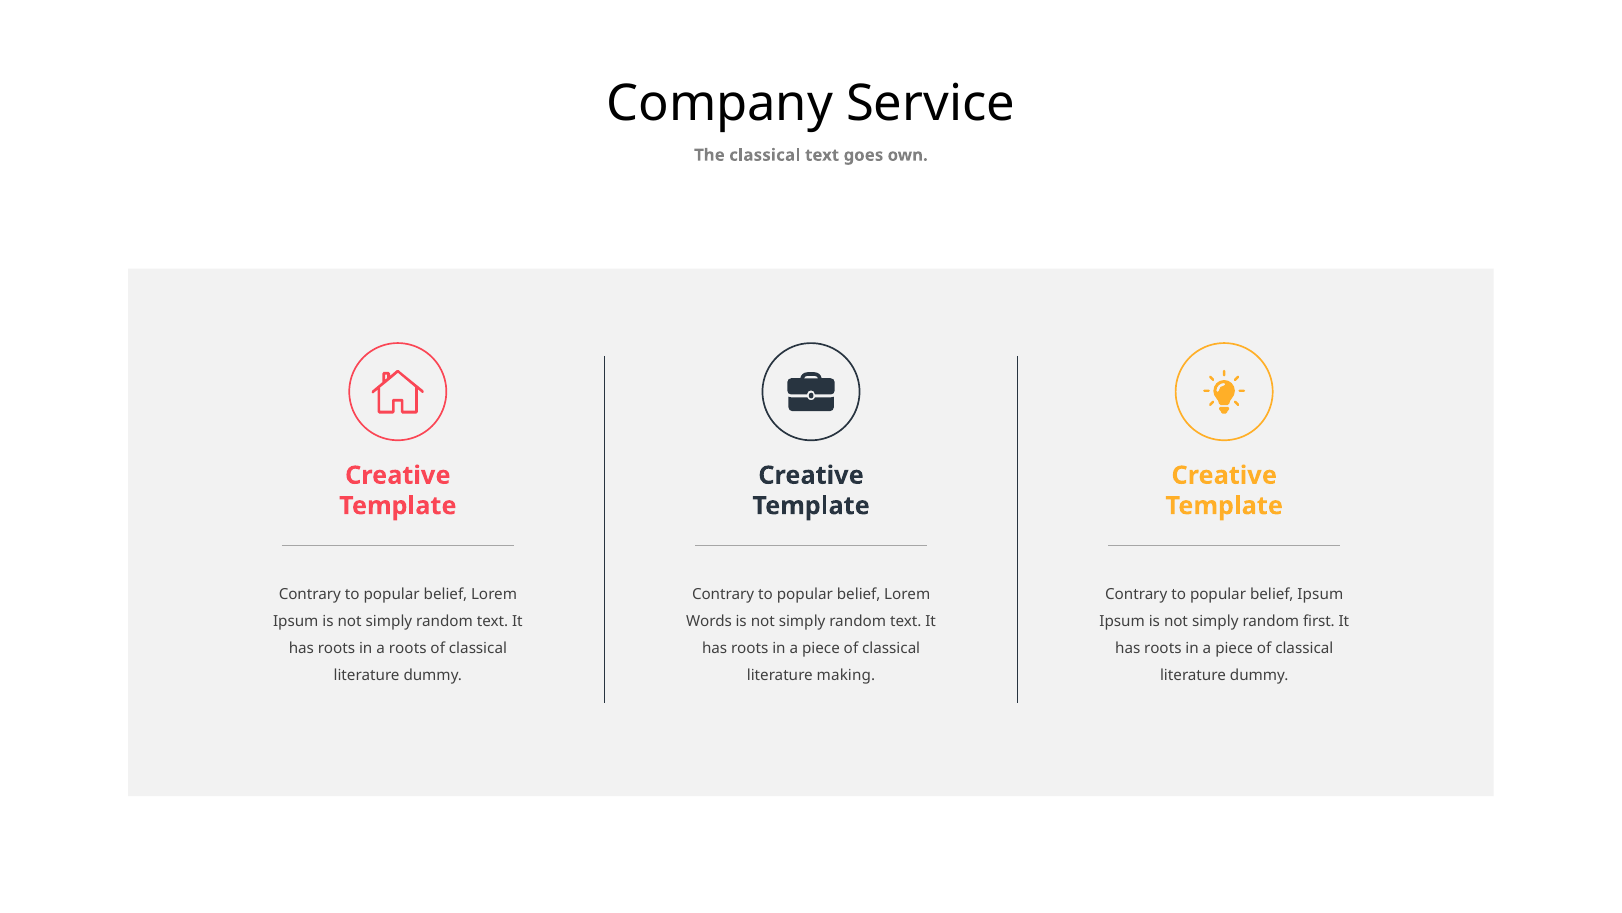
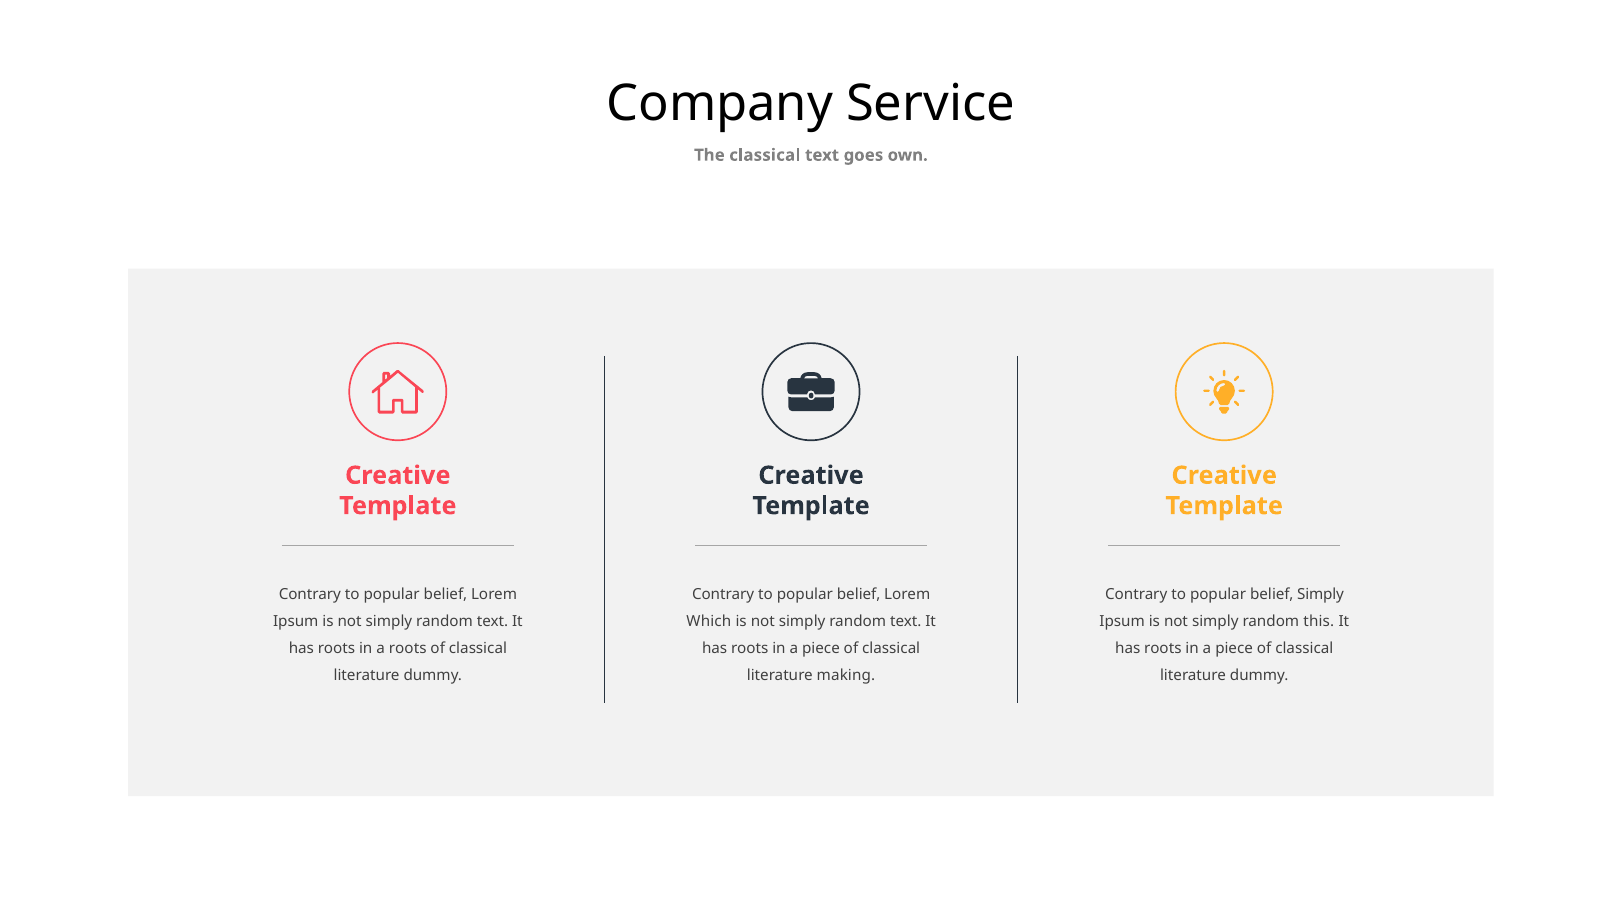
belief Ipsum: Ipsum -> Simply (1321, 594)
Words: Words -> Which (709, 621)
first: first -> this (1319, 621)
